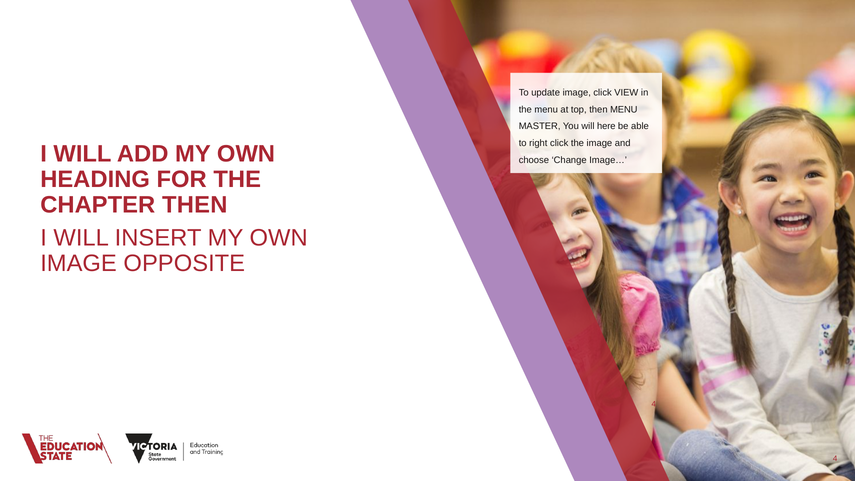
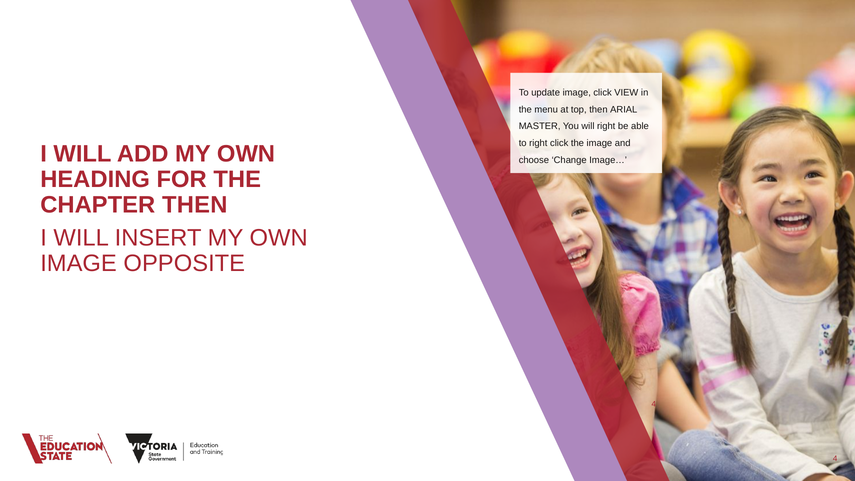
then MENU: MENU -> ARIAL (624, 109)
will here: here -> right (606, 126)
